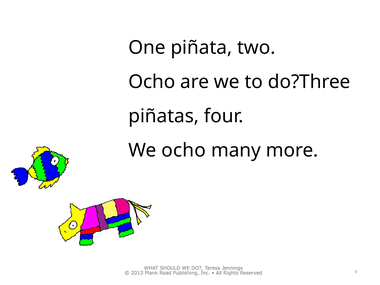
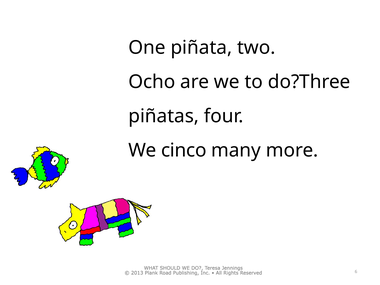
We ocho: ocho -> cinco (184, 150)
